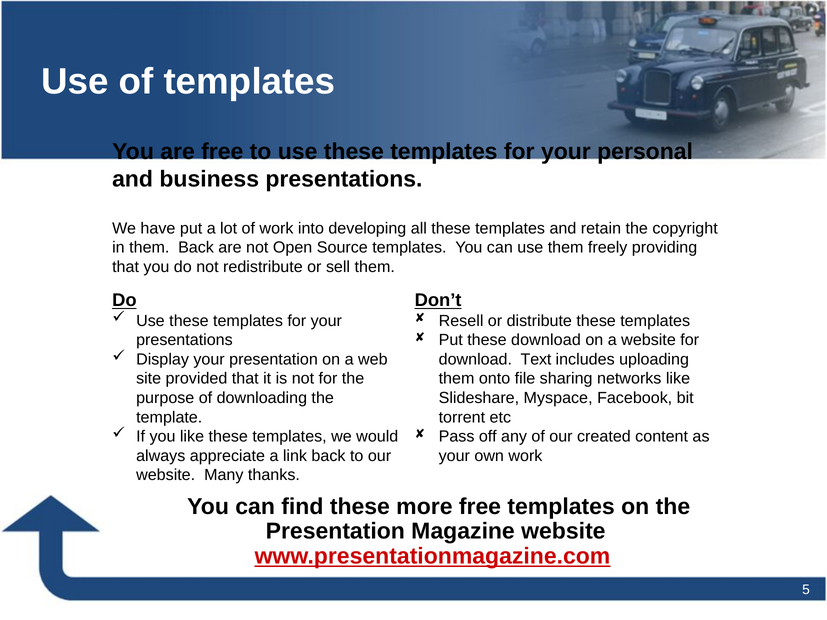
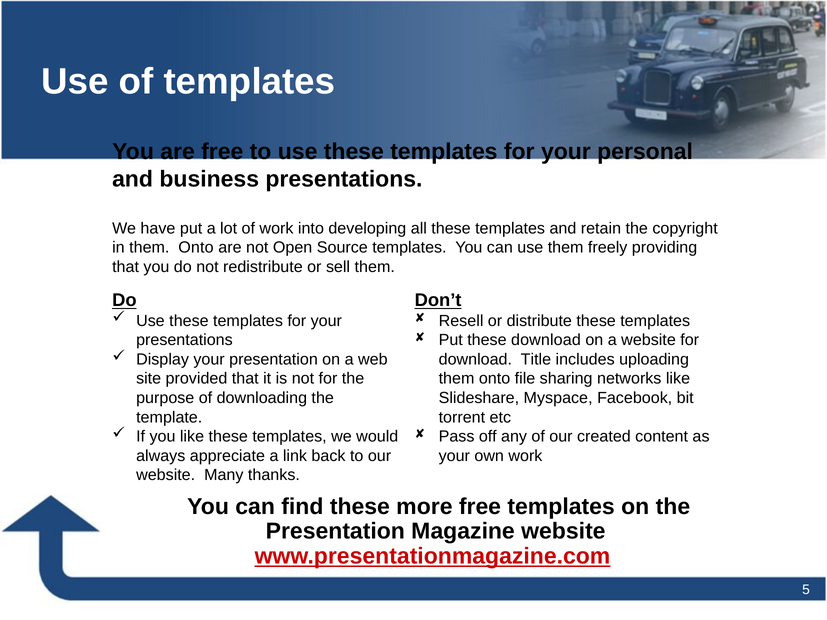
in them Back: Back -> Onto (196, 248)
Text: Text -> Title (536, 359)
